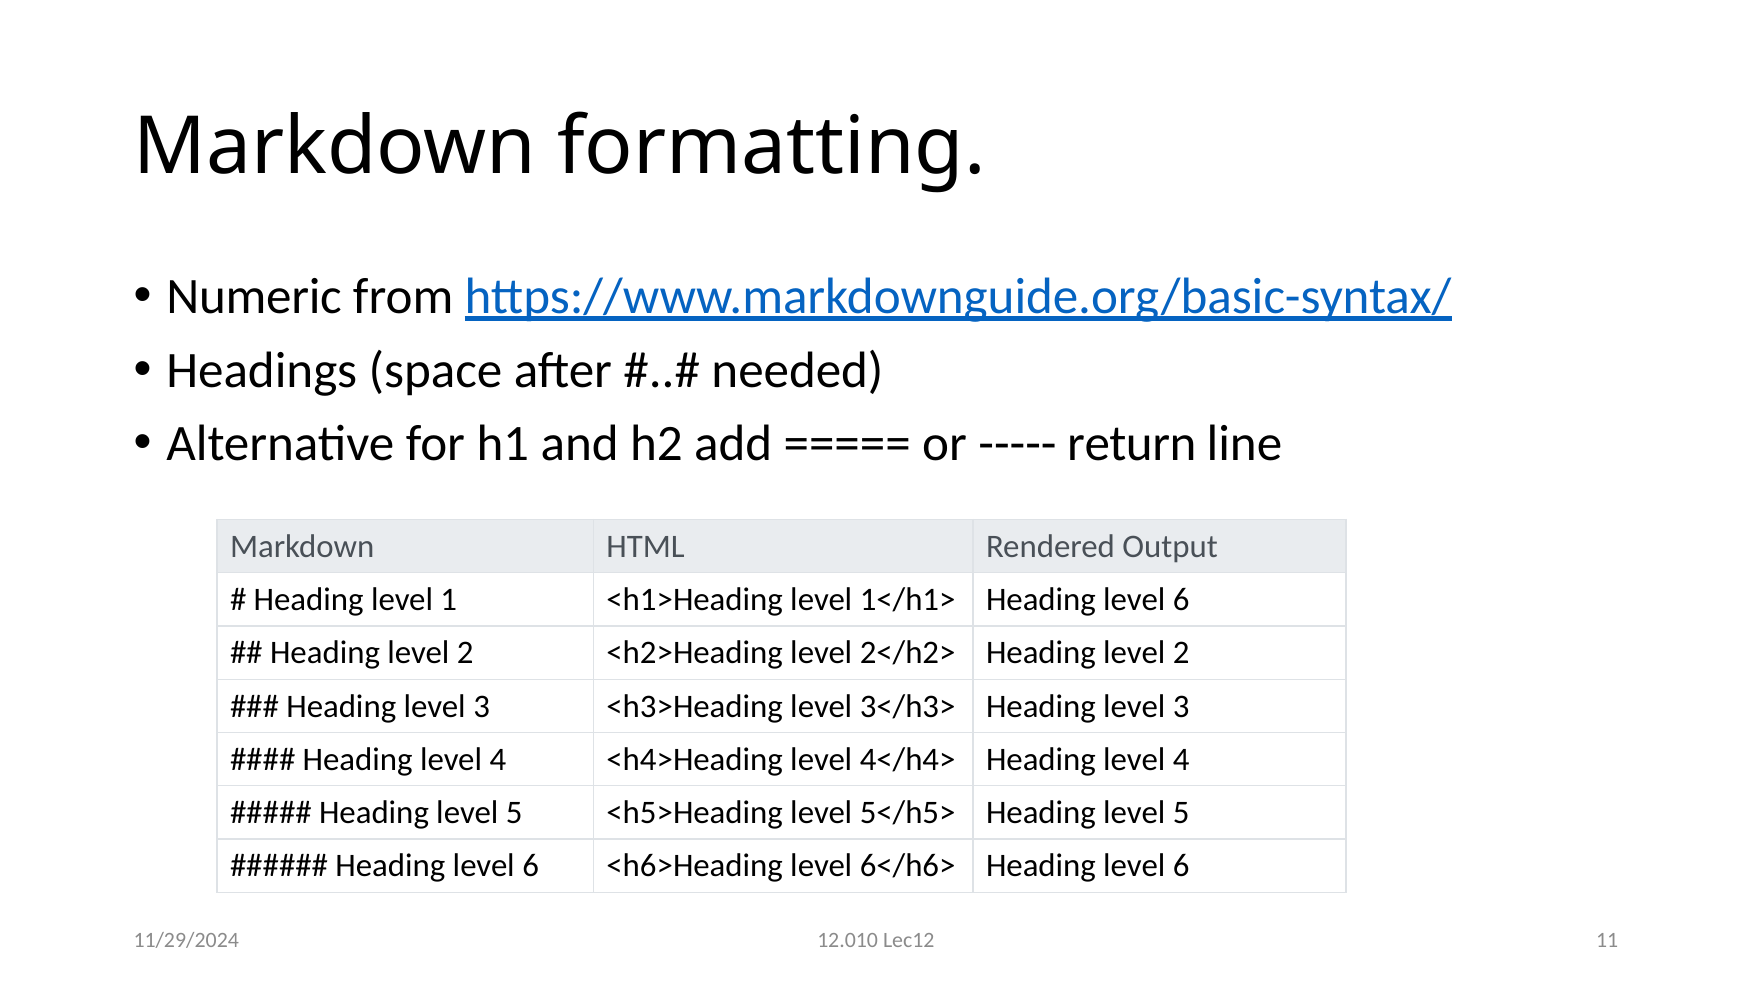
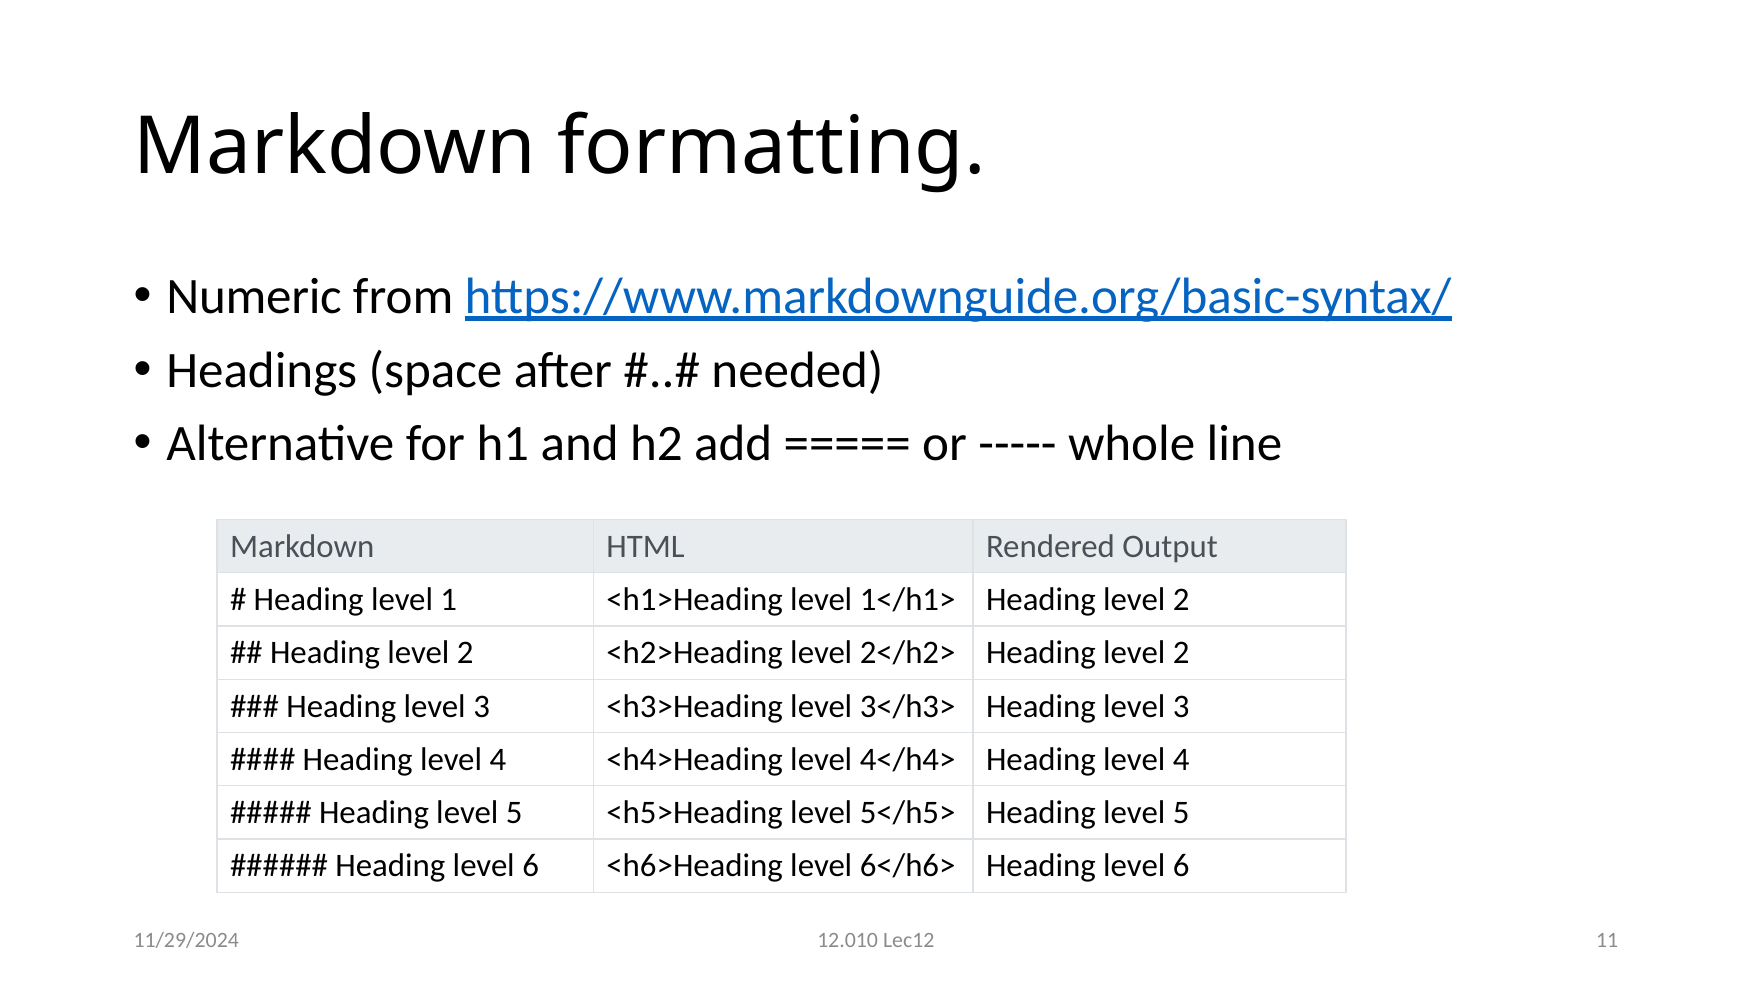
return: return -> whole (1132, 444)
1</h1> Heading level 6: 6 -> 2 (1181, 600)
